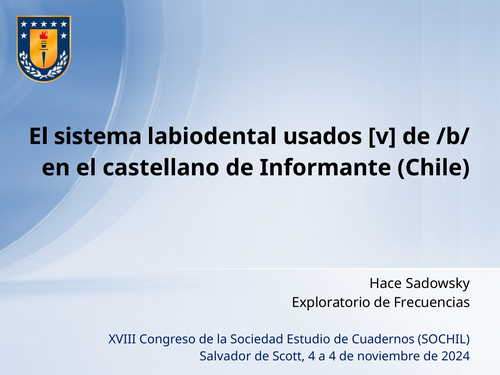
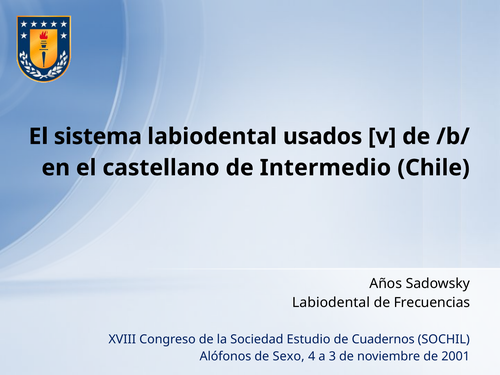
Informante: Informante -> Intermedio (325, 168)
Hace: Hace -> Años (386, 284)
Exploratorio: Exploratorio -> Labiodental (331, 303)
Salvador: Salvador -> Alófonos (225, 356)
Scott: Scott -> Sexo (289, 356)
a 4: 4 -> 3 (332, 356)
2024: 2024 -> 2001 (456, 356)
